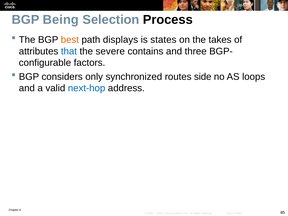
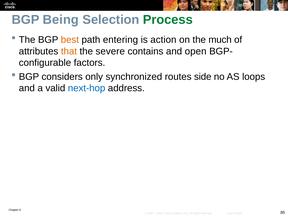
Process colour: black -> green (168, 20)
displays: displays -> entering (120, 40)
states: states -> action (163, 40)
takes: takes -> much (220, 40)
that colour: blue -> orange (69, 51)
three: three -> open (196, 51)
